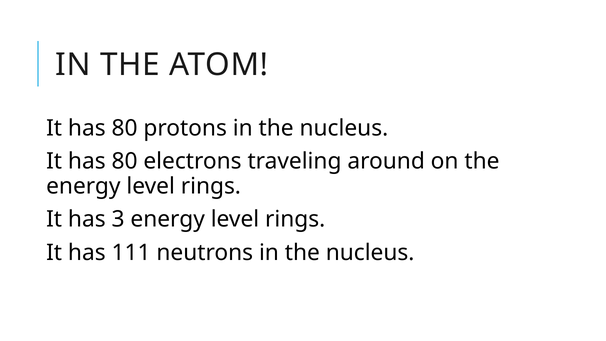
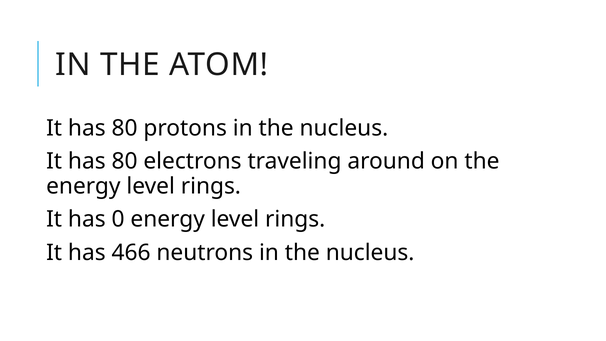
3: 3 -> 0 (118, 219)
111: 111 -> 466 (131, 253)
